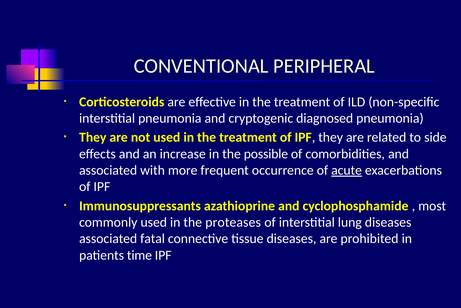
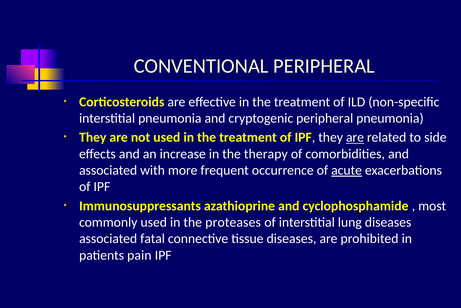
cryptogenic diagnosed: diagnosed -> peripheral (325, 118)
are underline: none -> present (355, 137)
possible: possible -> therapy (266, 154)
time: time -> pain (139, 255)
